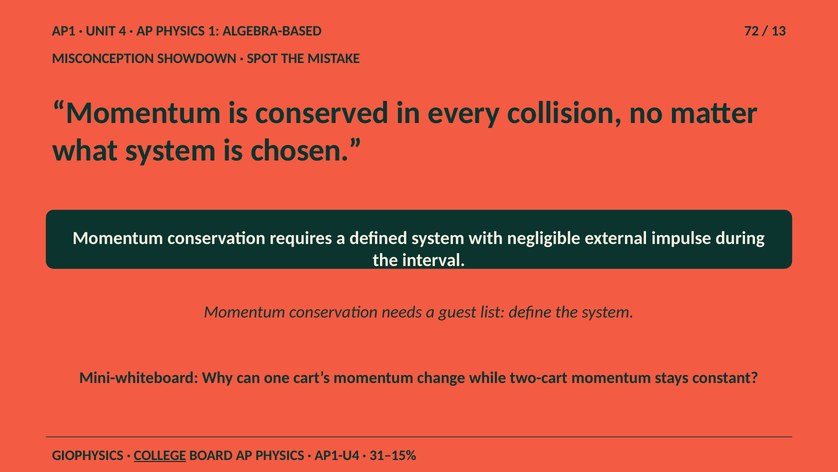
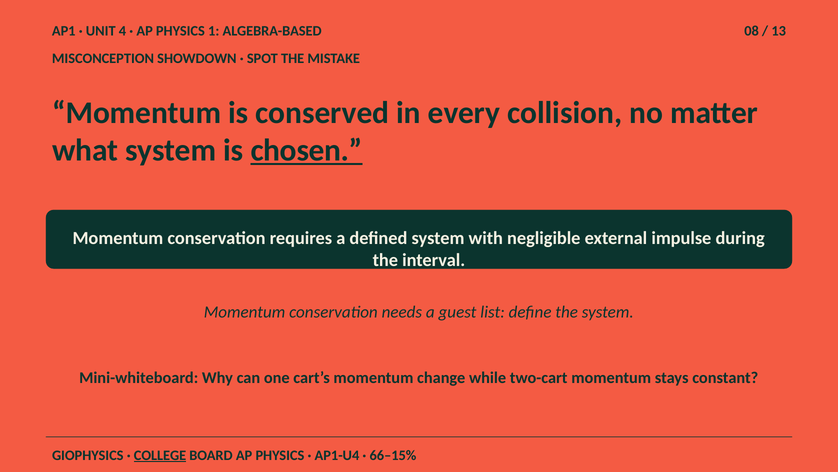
72: 72 -> 08 (752, 31)
chosen underline: none -> present (307, 150)
31–15%: 31–15% -> 66–15% (393, 455)
